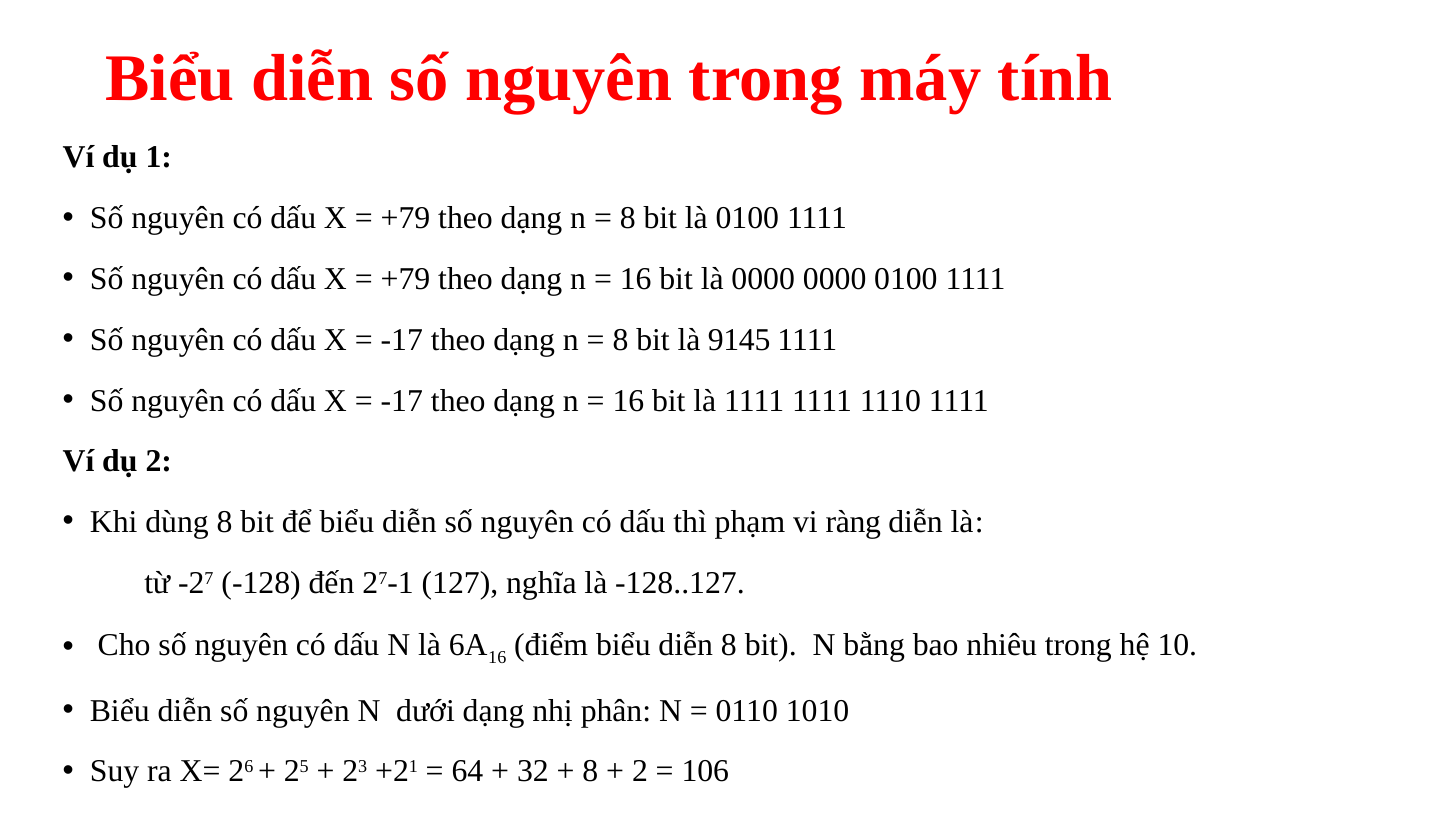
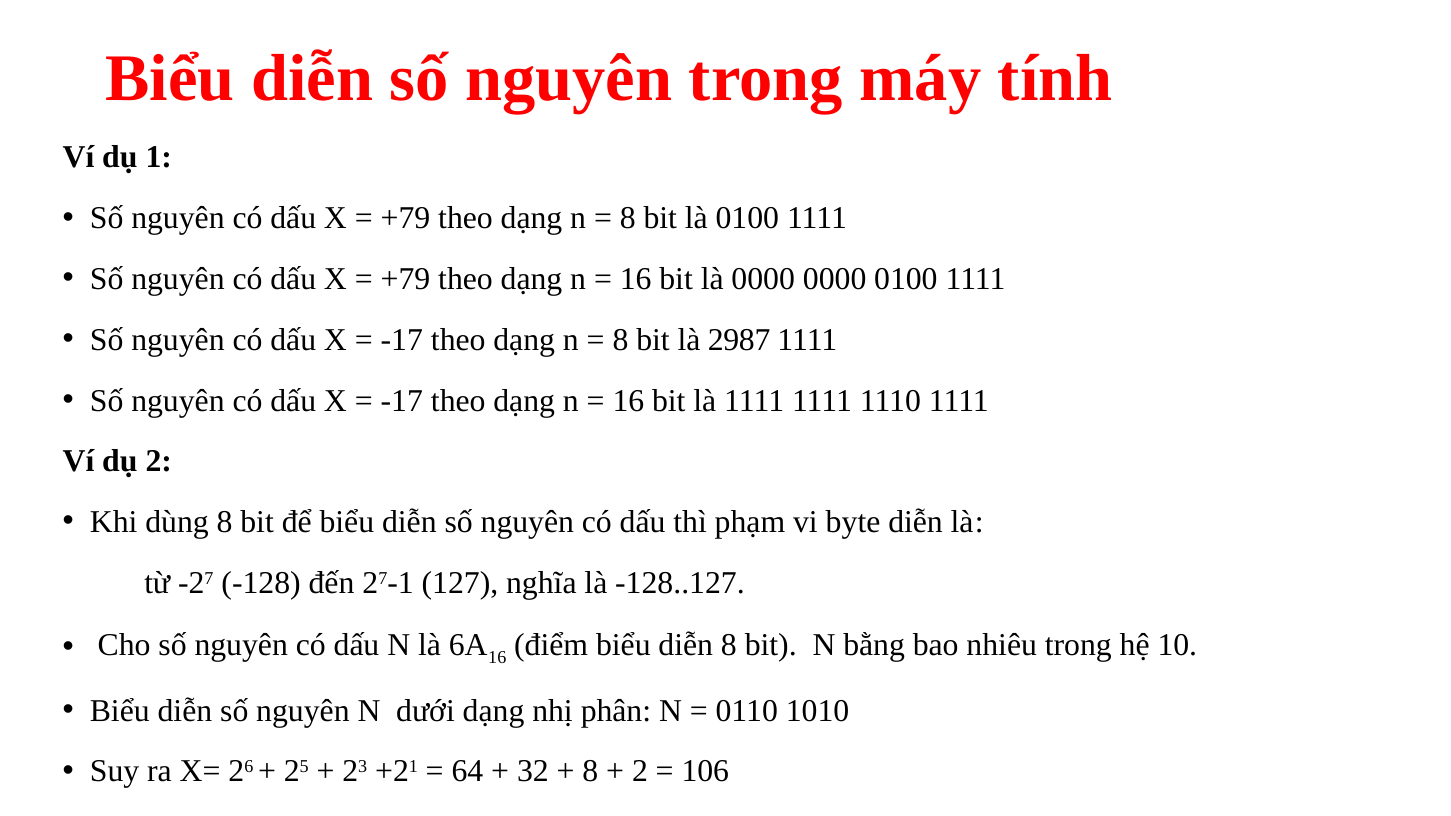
9145: 9145 -> 2987 (739, 340)
ràng: ràng -> byte (853, 522)
